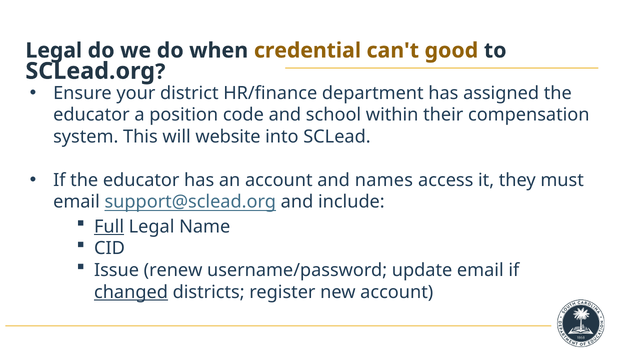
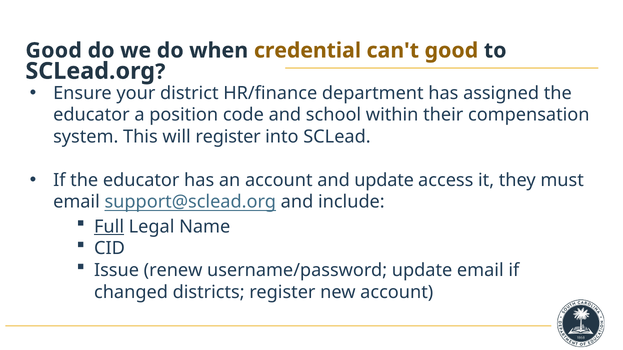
Legal: Legal -> Good (54, 51)
will website: website -> register (228, 137)
and names: names -> update (384, 180)
changed underline: present -> none (131, 292)
